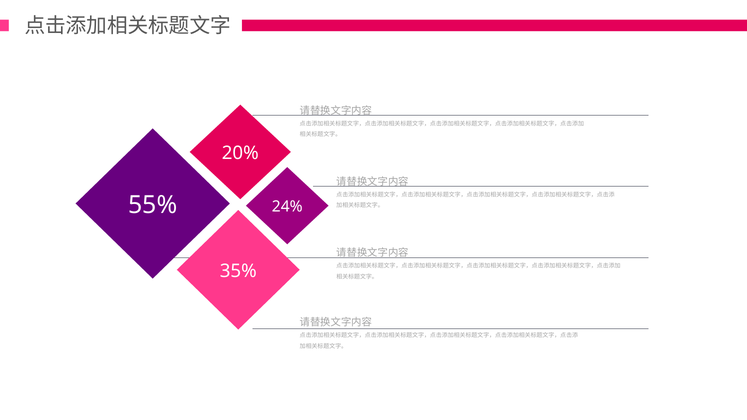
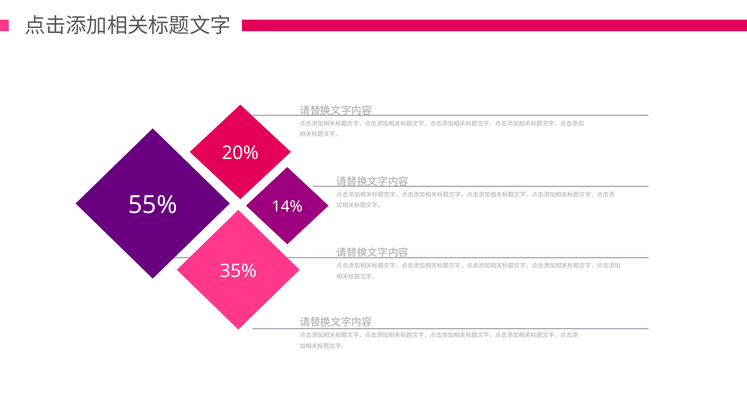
24%: 24% -> 14% (287, 207)
